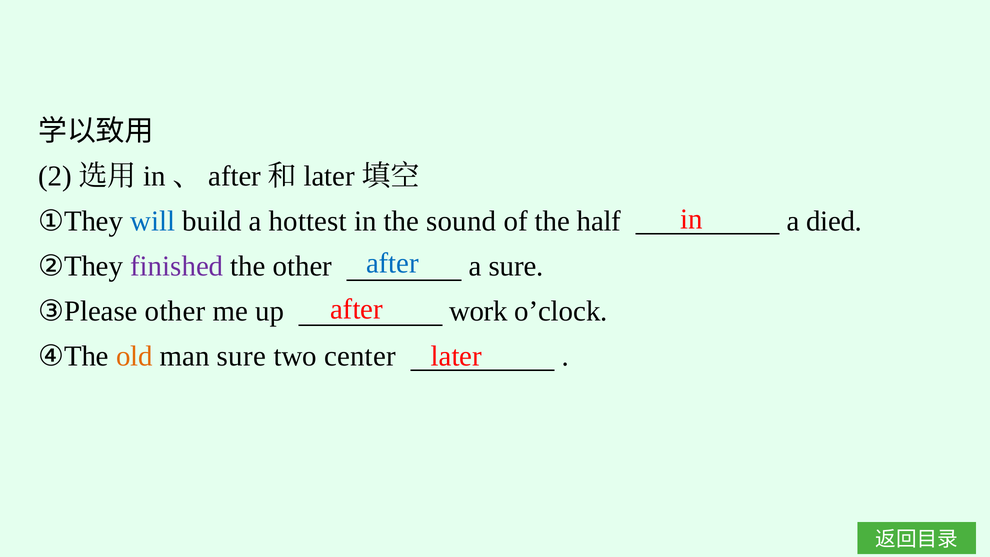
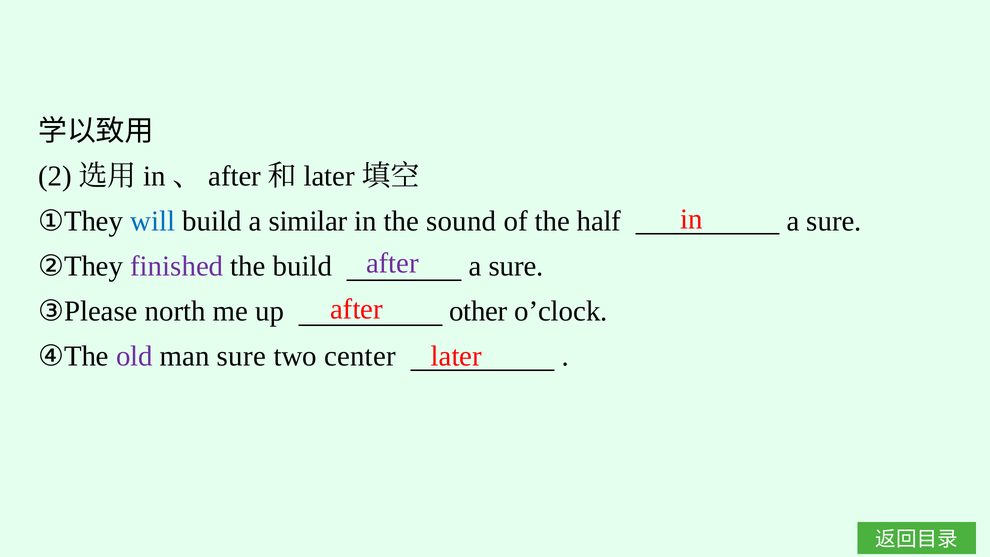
hottest: hottest -> similar (308, 221)
died: died -> sure (834, 221)
after colour: blue -> purple (392, 263)
the other: other -> build (302, 266)
③Please other: other -> north (175, 311)
work: work -> other (478, 311)
old colour: orange -> purple (134, 356)
